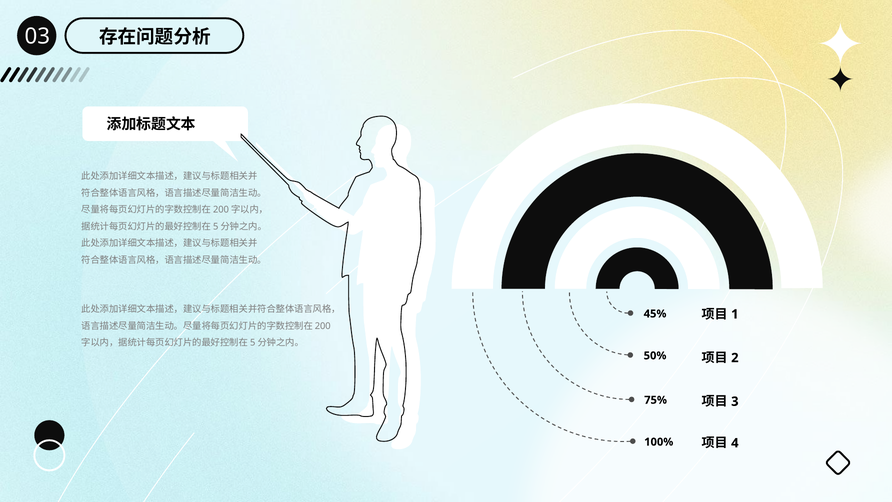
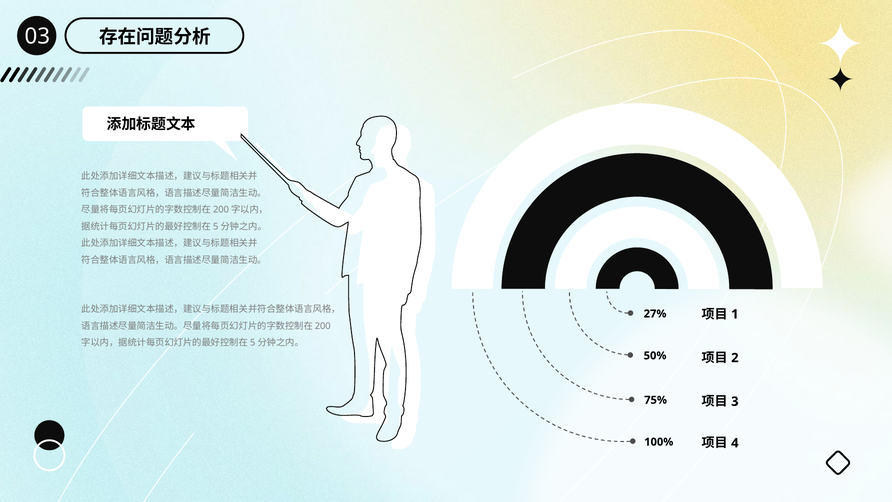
45%: 45% -> 27% (655, 314)
